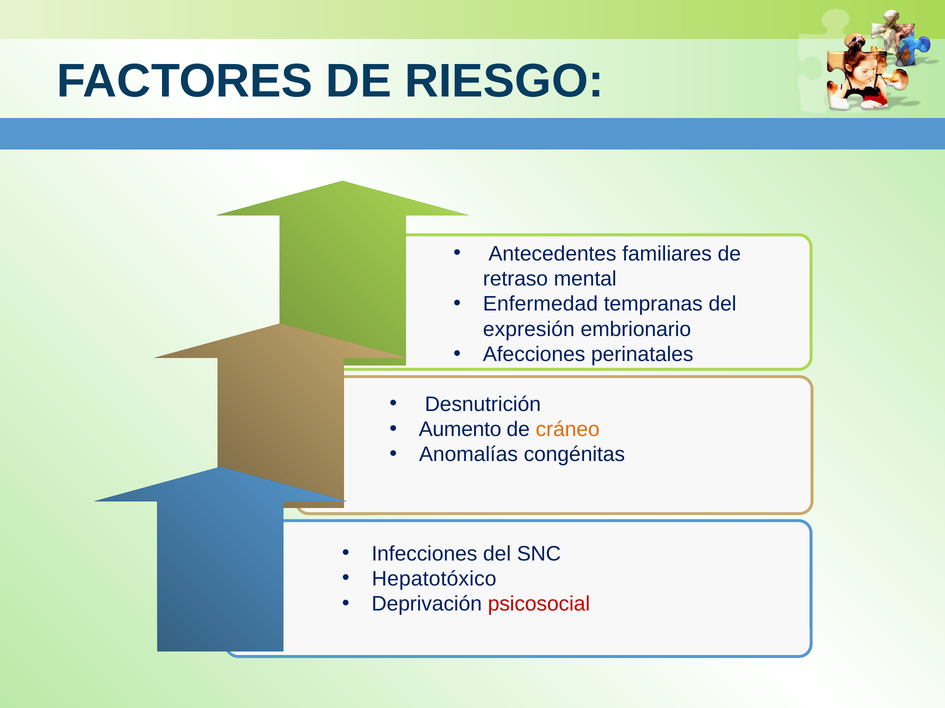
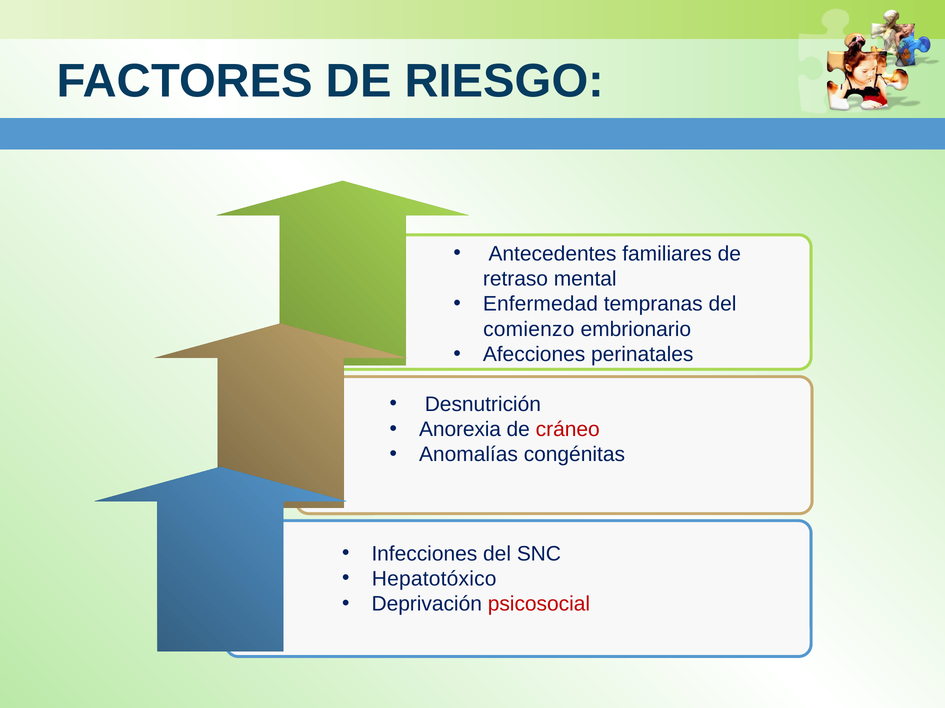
expresión: expresión -> comienzo (529, 330)
Aumento: Aumento -> Anorexia (460, 430)
cráneo colour: orange -> red (568, 430)
